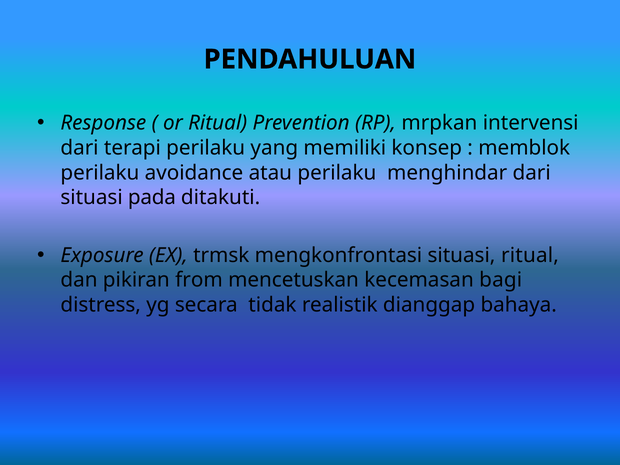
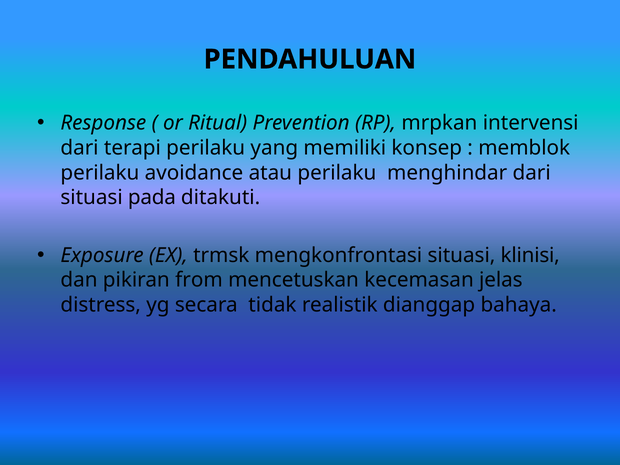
situasi ritual: ritual -> klinisi (530, 255)
bagi: bagi -> jelas (501, 280)
